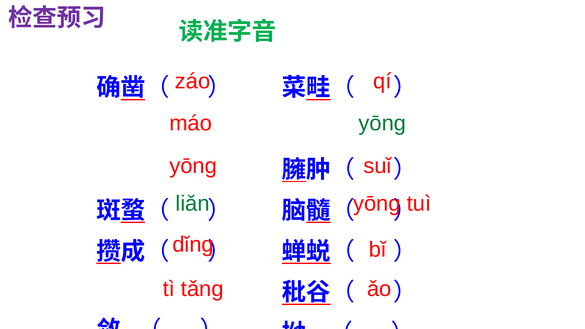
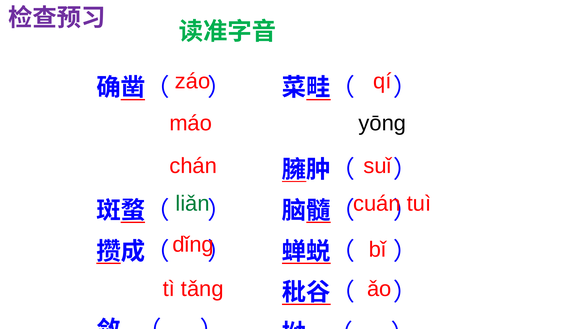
yōng colour: green -> black (382, 123)
yōng: yōng -> chán (193, 166)
yōng: yōng -> cuán (377, 204)
